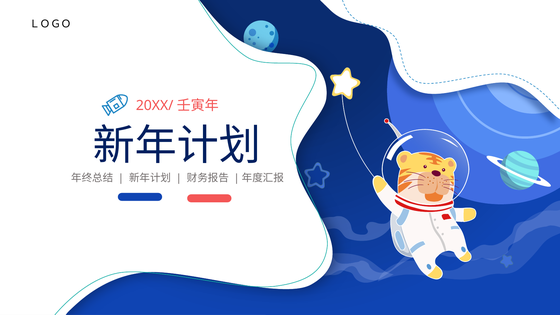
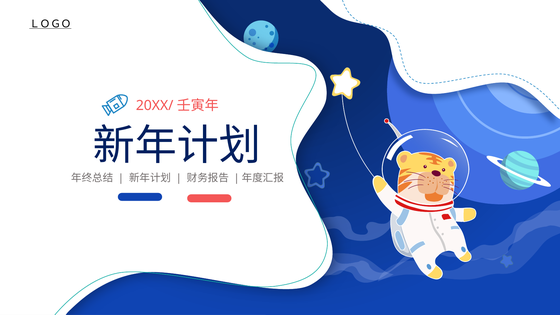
ＬＯＧＯ underline: none -> present (50, 24)
